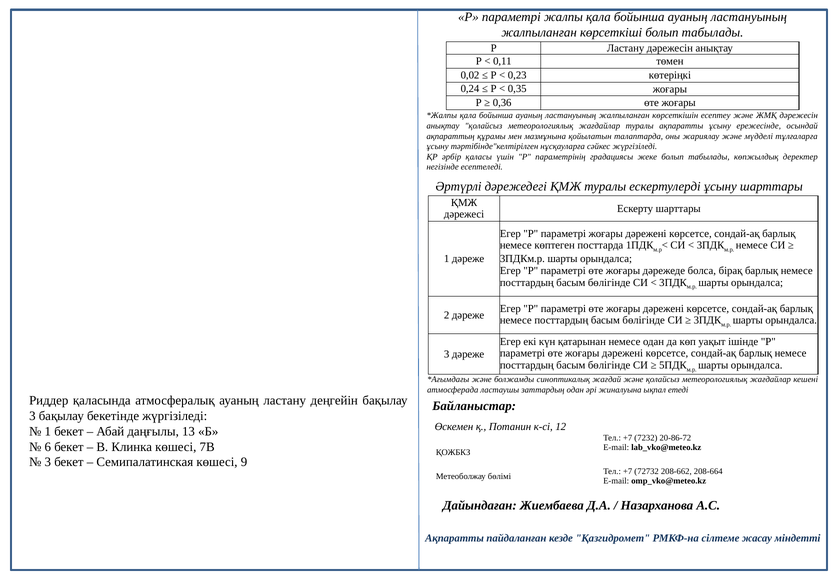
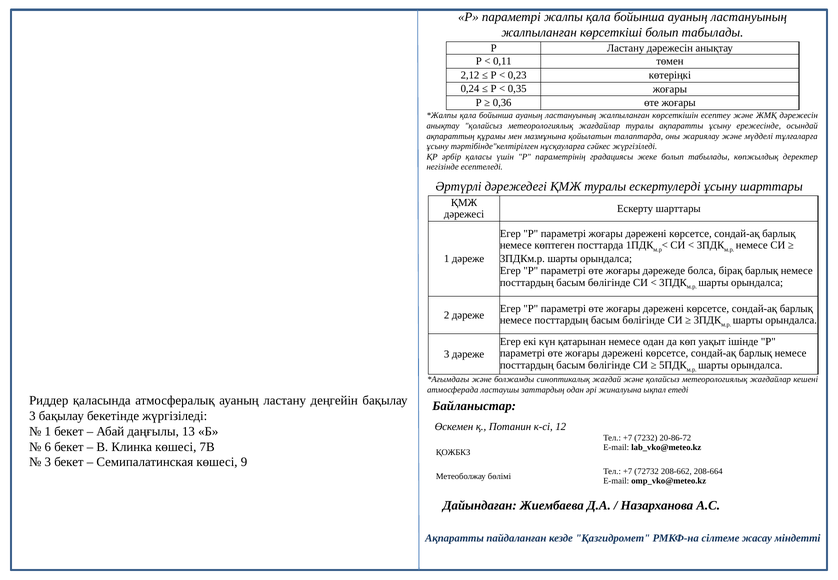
0,02: 0,02 -> 2,12 (470, 75)
